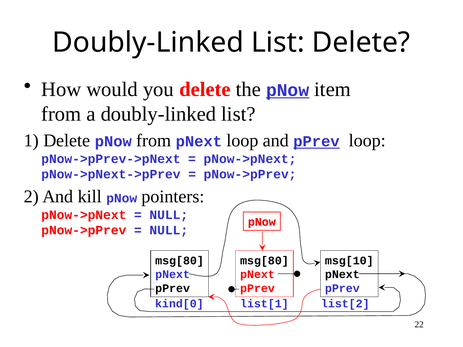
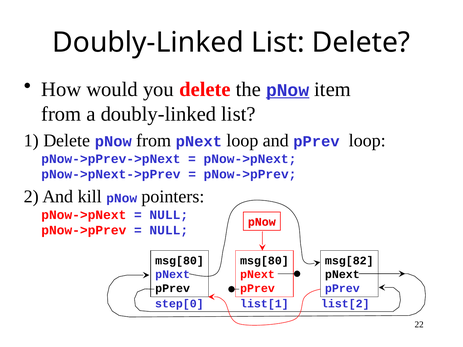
pPrev underline: present -> none (316, 142)
msg[10: msg[10 -> msg[82 (349, 261)
kind[0: kind[0 -> step[0 (179, 304)
